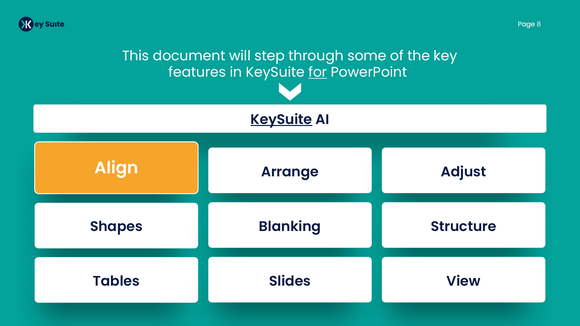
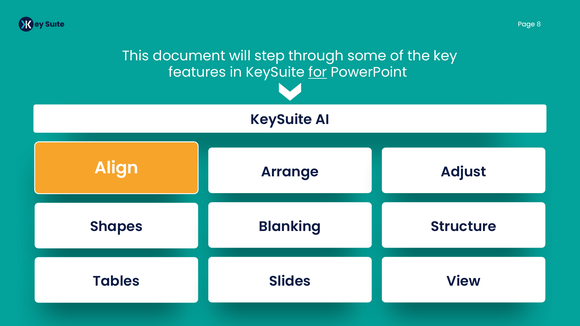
KeySuite underline: present -> none (281, 120)
